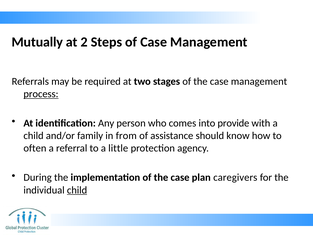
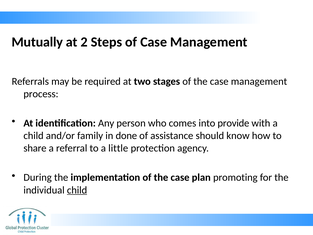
process underline: present -> none (41, 94)
from: from -> done (126, 136)
often: often -> share (35, 148)
caregivers: caregivers -> promoting (235, 177)
